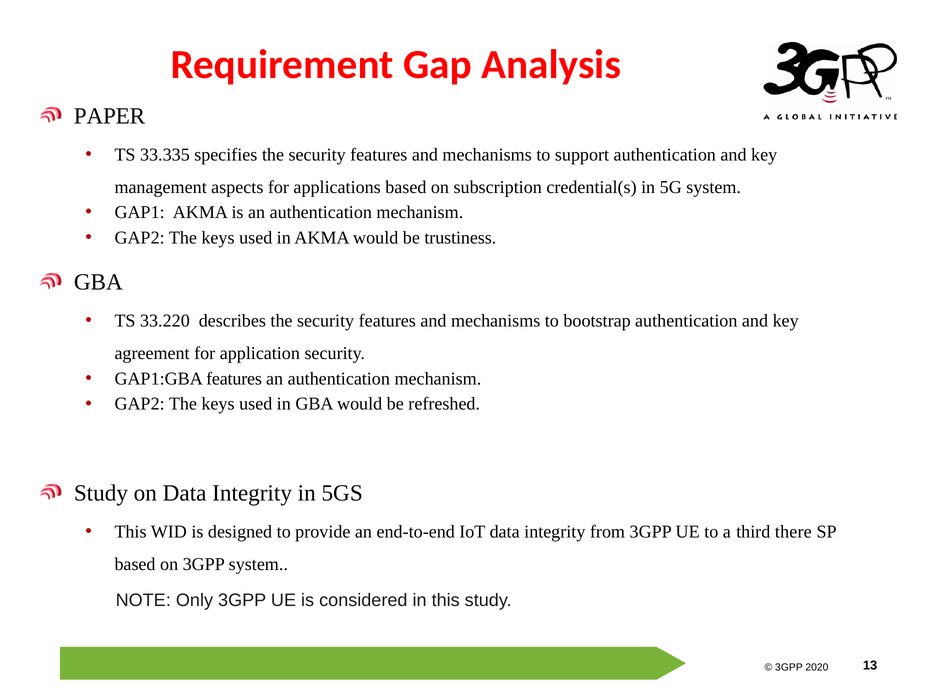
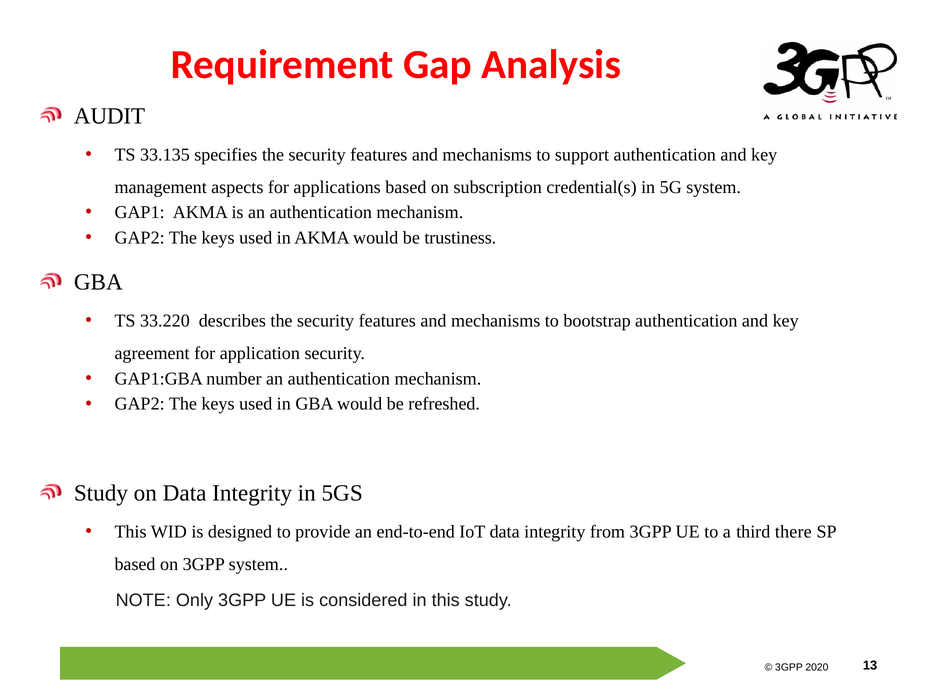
PAPER: PAPER -> AUDIT (109, 116)
33.335: 33.335 -> 33.135 (165, 155)
GAP1:GBA features: features -> number (234, 379)
